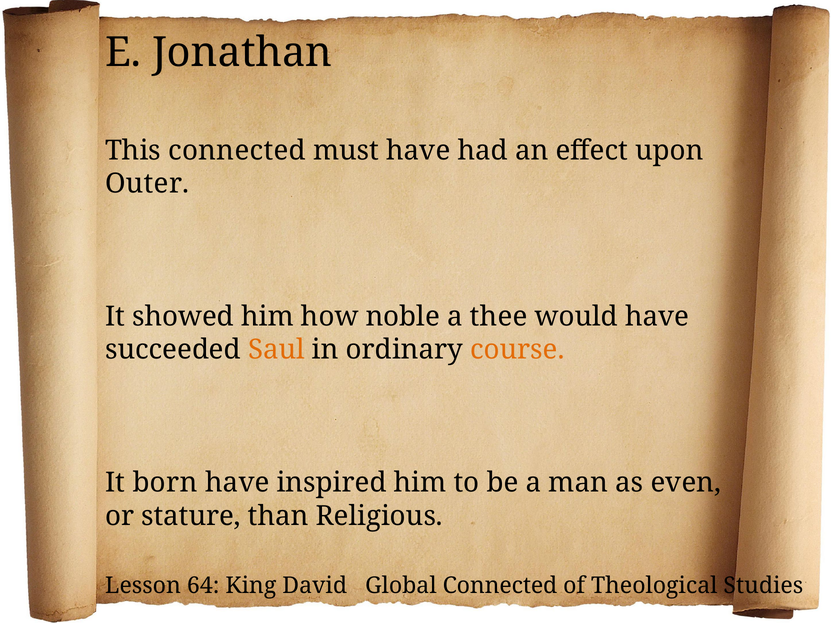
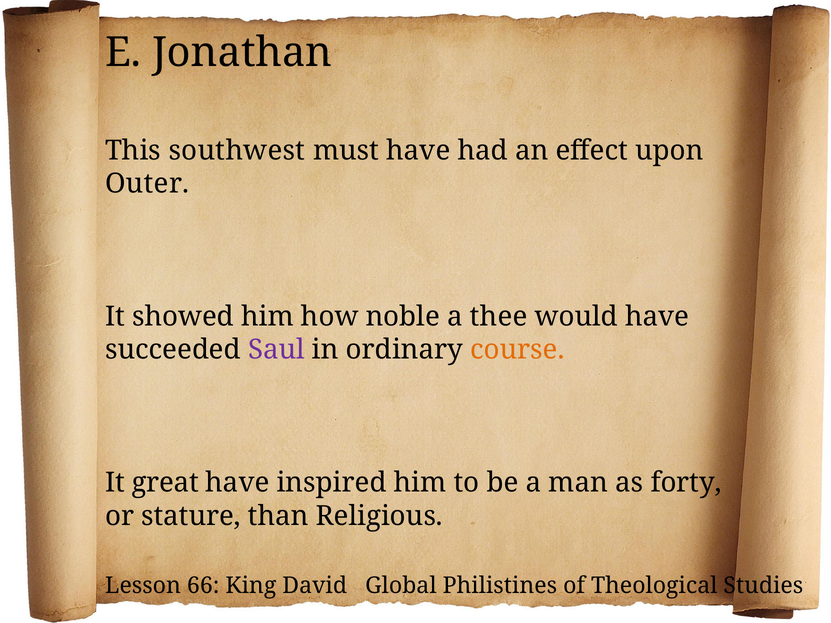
This connected: connected -> southwest (237, 151)
Saul colour: orange -> purple (276, 350)
born: born -> great (165, 483)
even: even -> forty (686, 483)
64: 64 -> 66 (203, 586)
Global Connected: Connected -> Philistines (500, 586)
